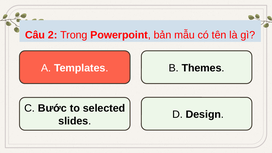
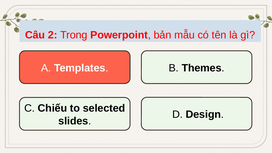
Bước: Bước -> Chiếu (52, 108)
